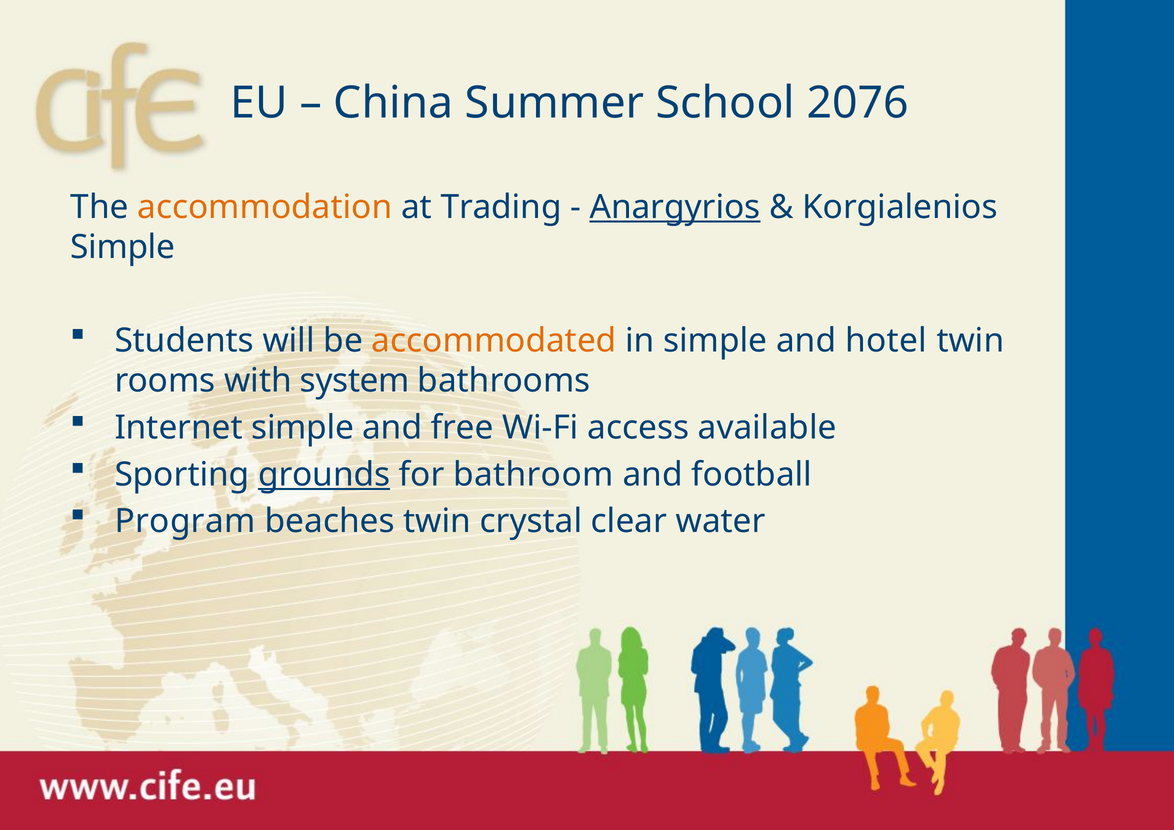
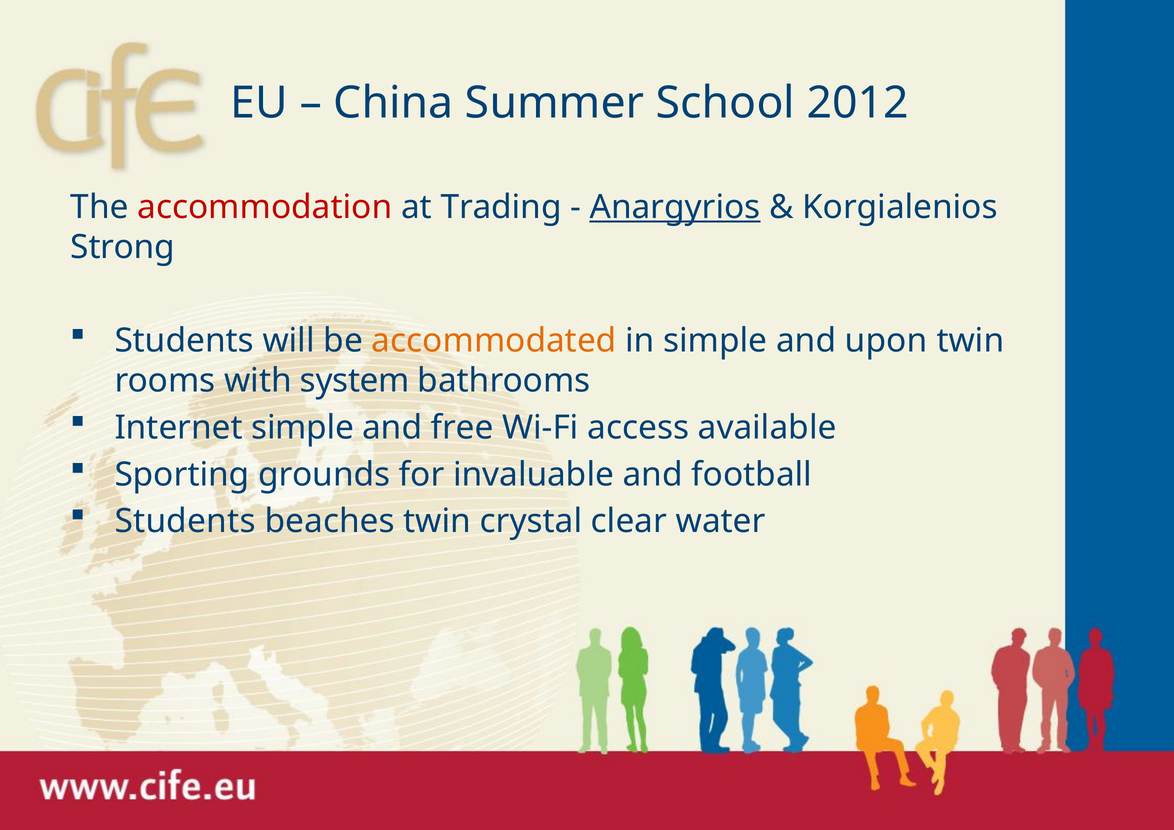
2076: 2076 -> 2012 (858, 103)
accommodation colour: orange -> red (265, 207)
Simple: Simple -> Strong (123, 247)
hotel: hotel -> upon (886, 341)
grounds underline: present -> none (324, 475)
bathroom: bathroom -> invaluable (534, 475)
Program: Program -> Students (185, 522)
